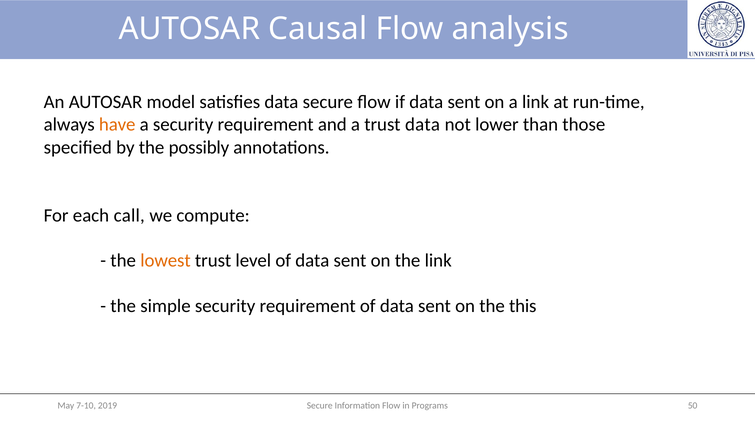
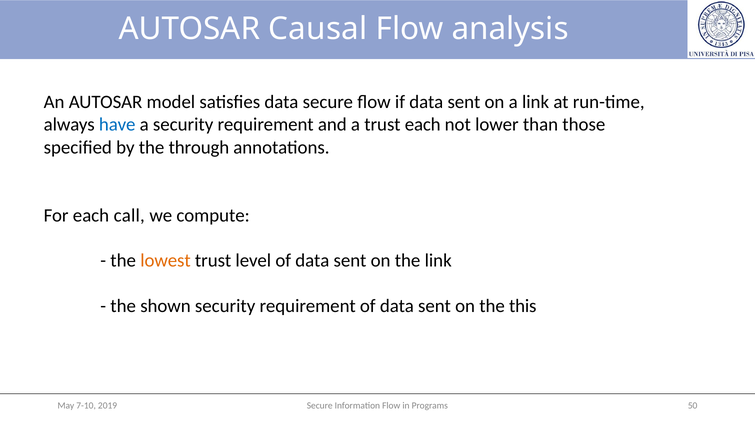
have colour: orange -> blue (117, 125)
trust data: data -> each (423, 125)
possibly: possibly -> through (199, 147)
simple: simple -> shown (165, 306)
